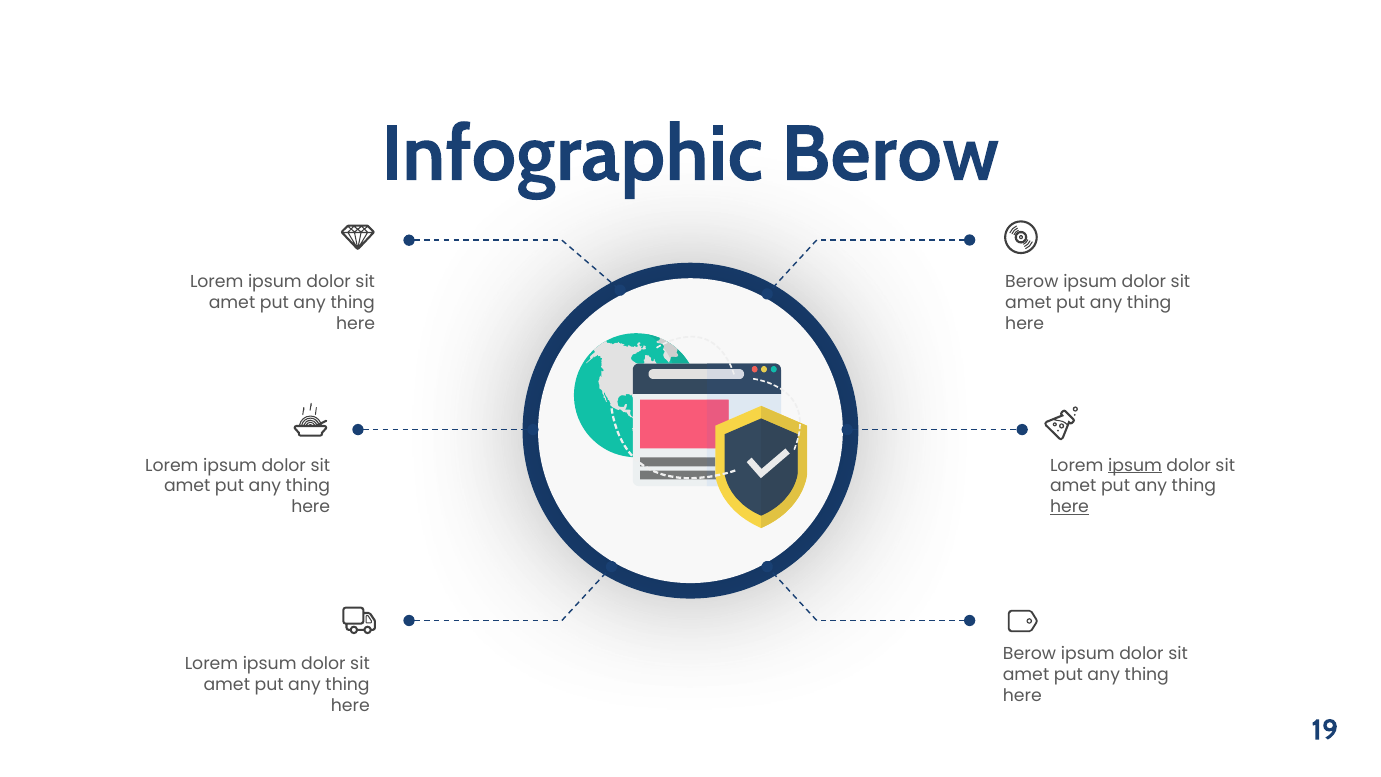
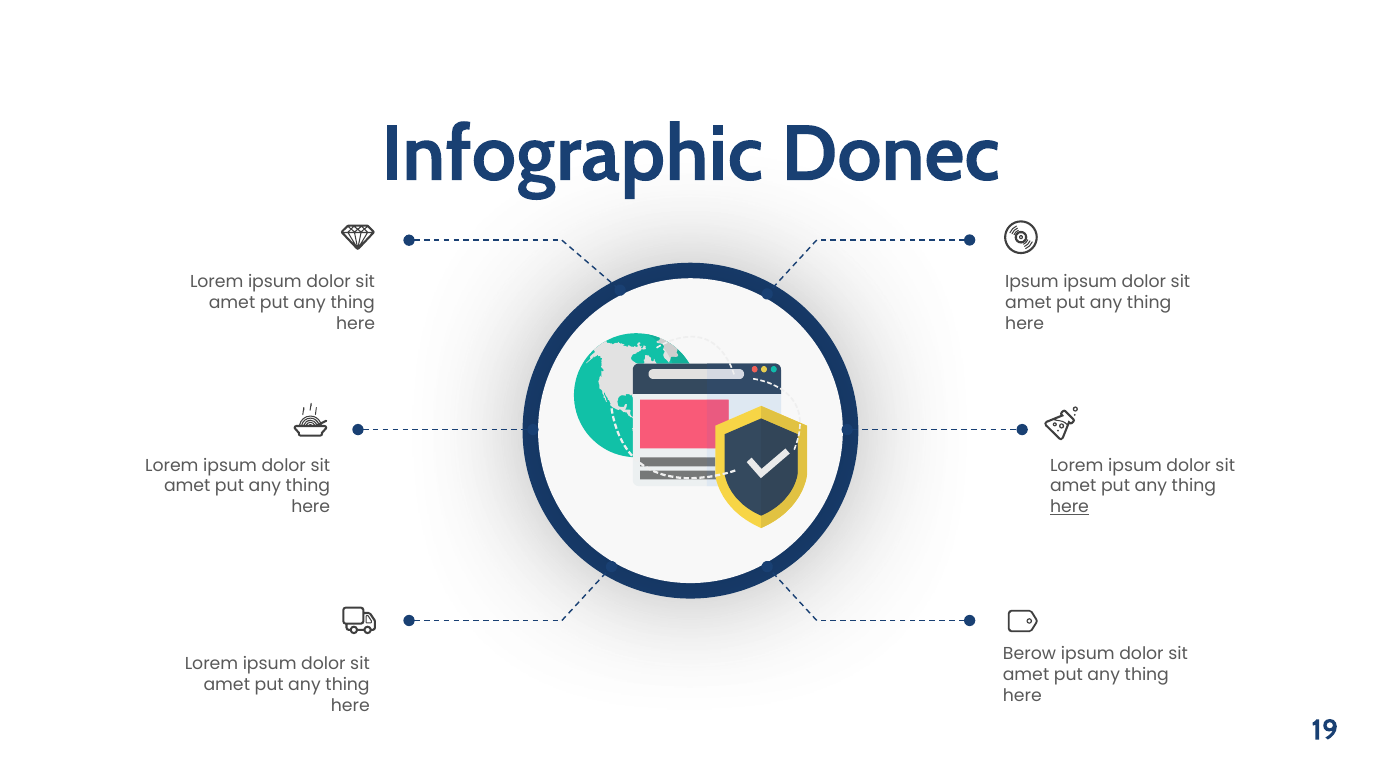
Infographic Berow: Berow -> Donec (891, 154)
Berow: Berow -> Ipsum (1032, 282)
ipsum underline: present -> none (1135, 465)
